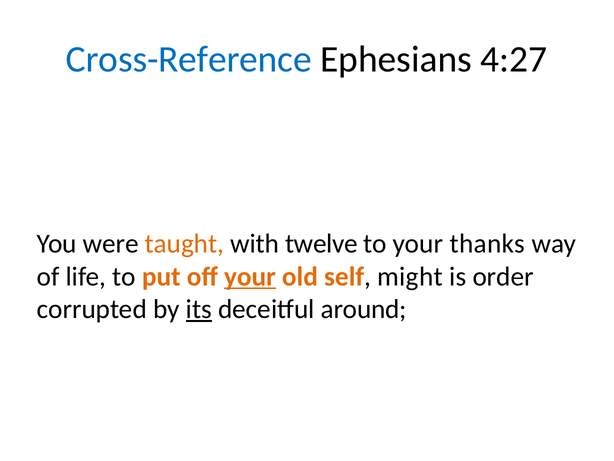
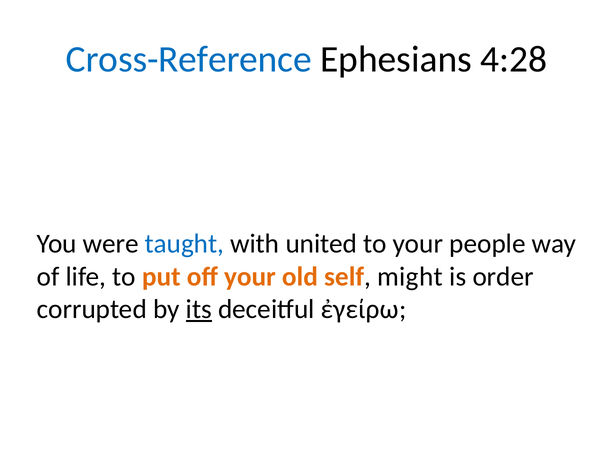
4:27: 4:27 -> 4:28 (514, 59)
taught colour: orange -> blue (184, 243)
twelve: twelve -> united (321, 243)
thanks: thanks -> people (488, 243)
your underline: present -> none (250, 276)
around: around -> ἐγείρω (364, 309)
